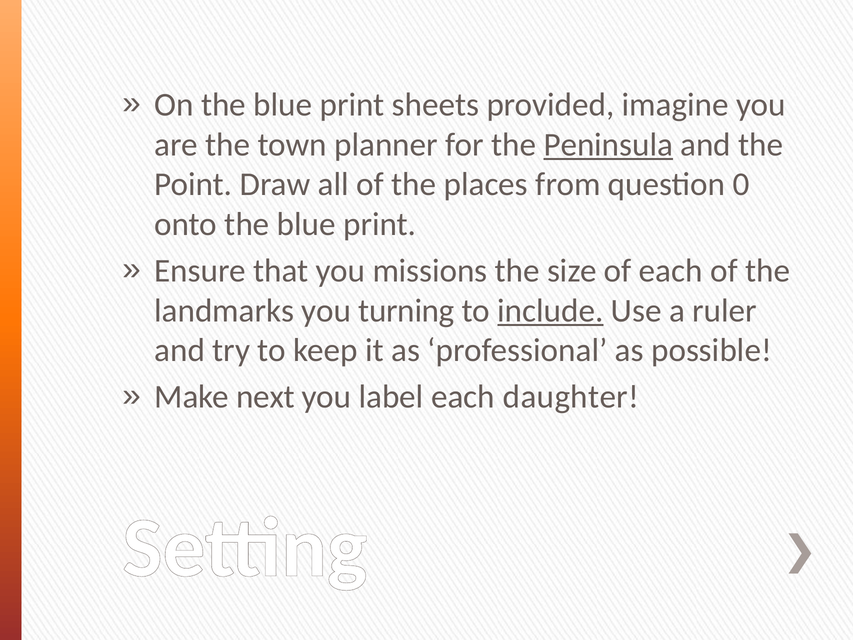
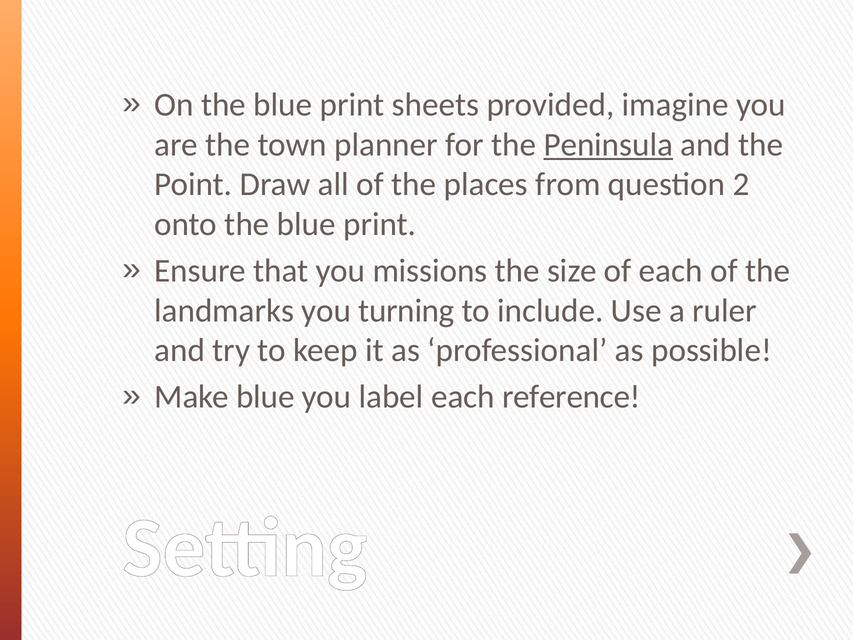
0: 0 -> 2 (741, 184)
include underline: present -> none (550, 310)
Make next: next -> blue (265, 397)
daughter: daughter -> reference (571, 397)
